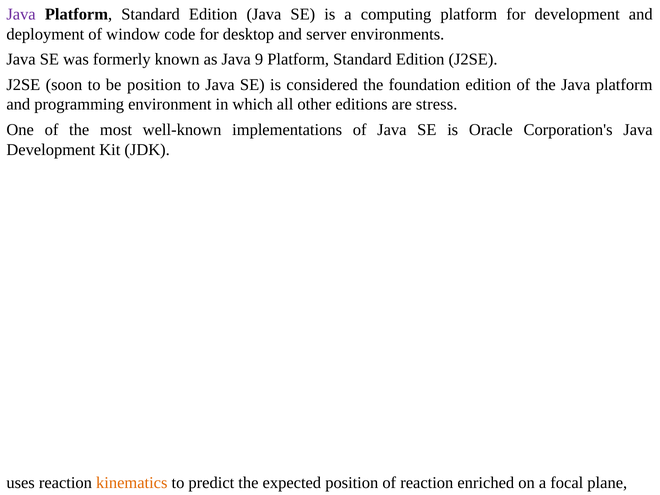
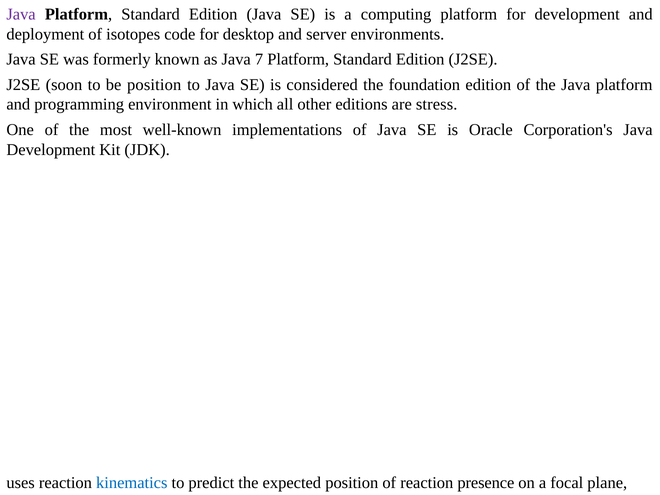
window: window -> isotopes (133, 34)
9: 9 -> 7 (259, 59)
kinematics colour: orange -> blue (132, 483)
enriched: enriched -> presence (486, 483)
